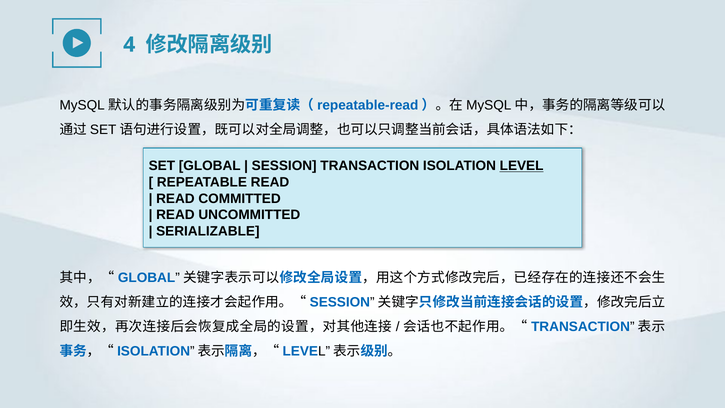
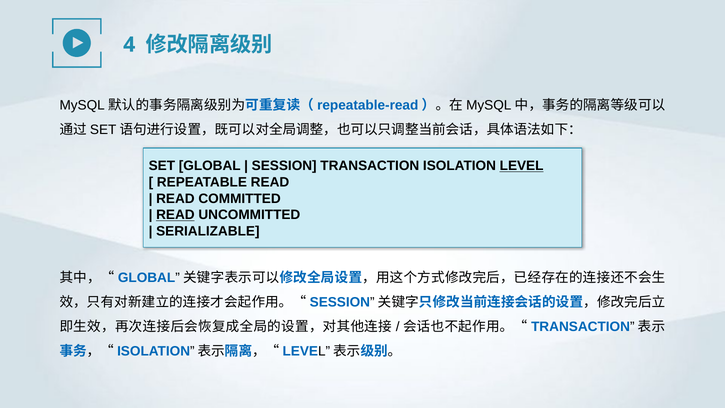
READ underline: none -> present (175, 215)
